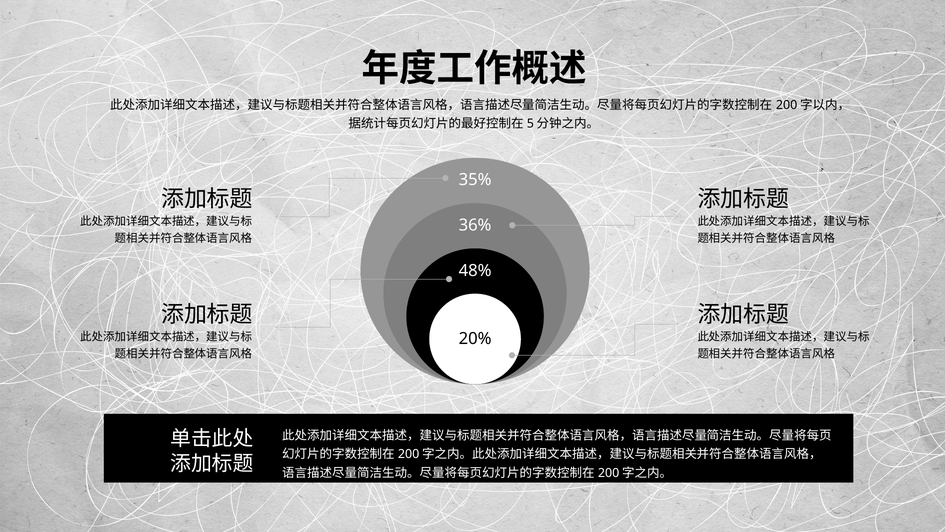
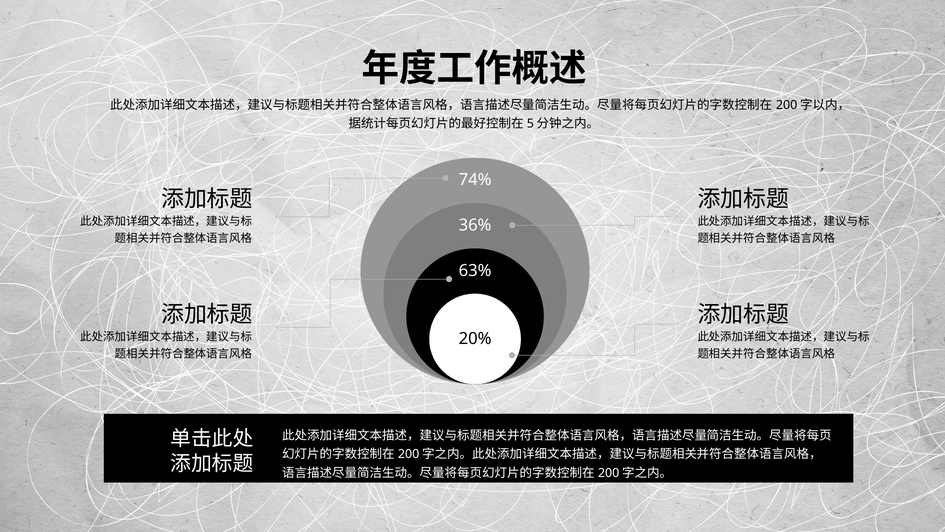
35%: 35% -> 74% (475, 180)
48%: 48% -> 63% (475, 270)
